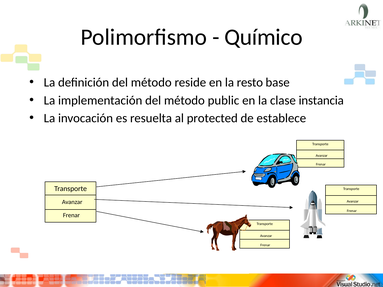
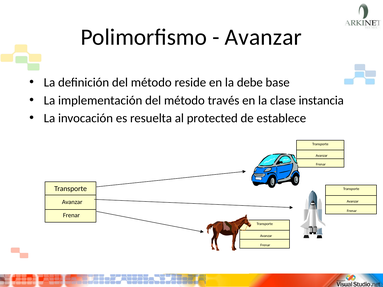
Químico: Químico -> Avanzar (263, 37)
resto: resto -> debe (250, 83)
public: public -> través (224, 100)
